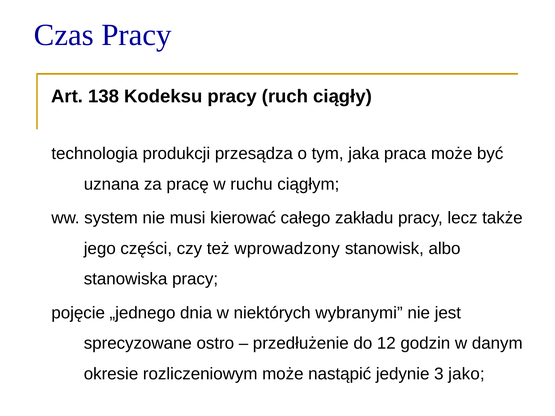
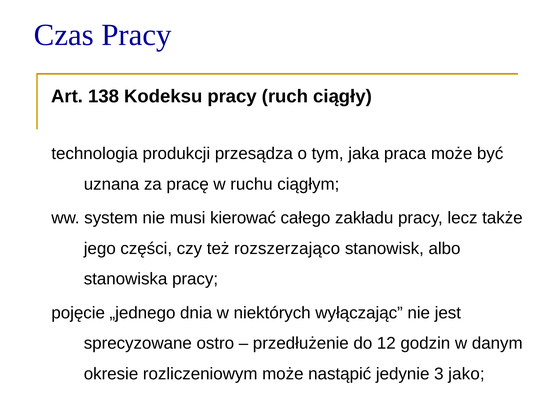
wprowadzony: wprowadzony -> rozszerzająco (287, 249)
wybranymi: wybranymi -> wyłączając (359, 313)
